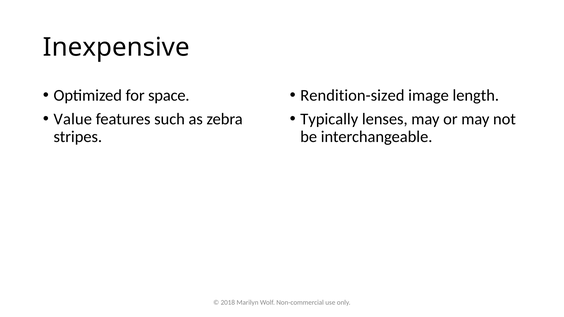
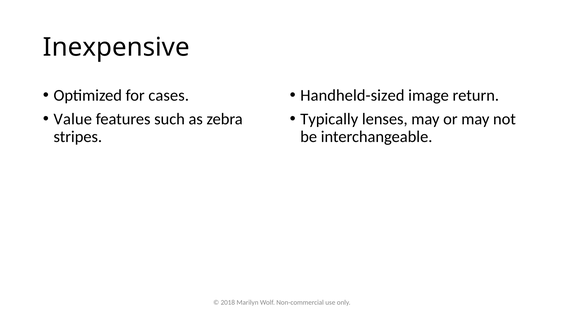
space: space -> cases (169, 95)
Rendition-sized: Rendition-sized -> Handheld-sized (352, 95)
length: length -> return (476, 95)
